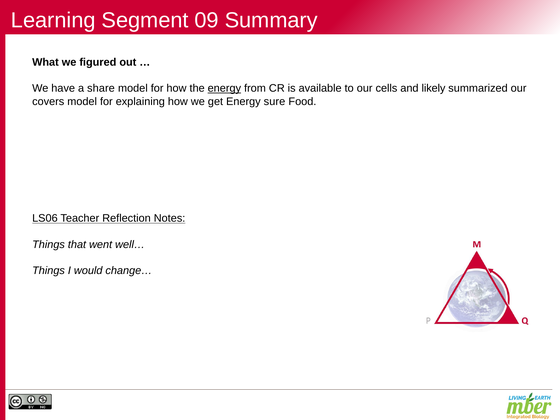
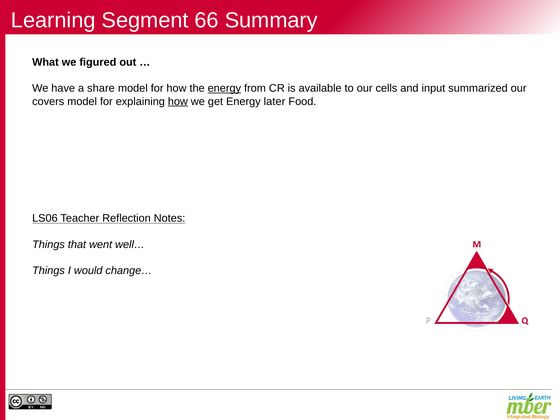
09: 09 -> 66 (207, 20)
likely: likely -> input (433, 88)
how underline: none -> present (178, 101)
sure: sure -> later (274, 101)
